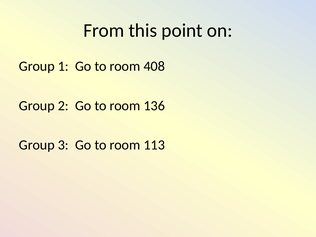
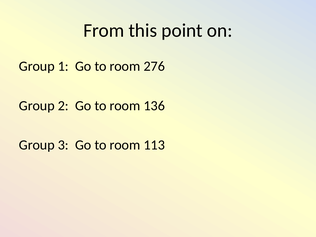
408: 408 -> 276 (154, 66)
